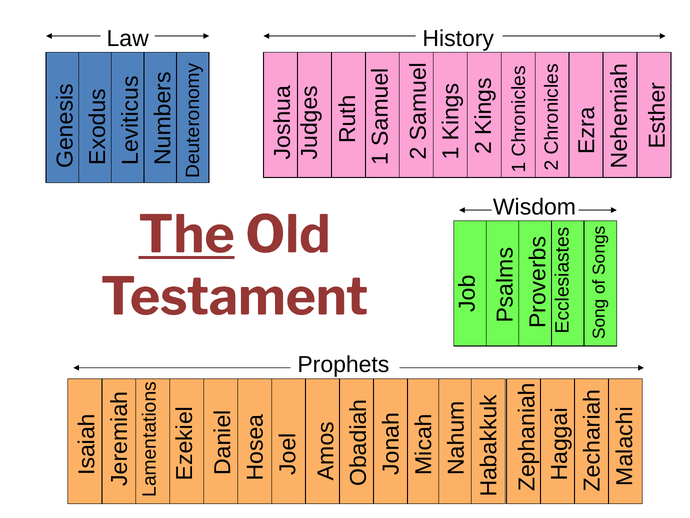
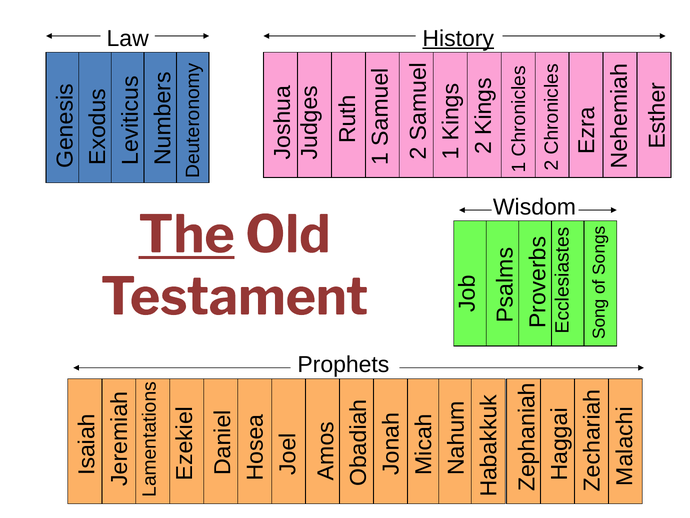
History underline: none -> present (458, 38)
